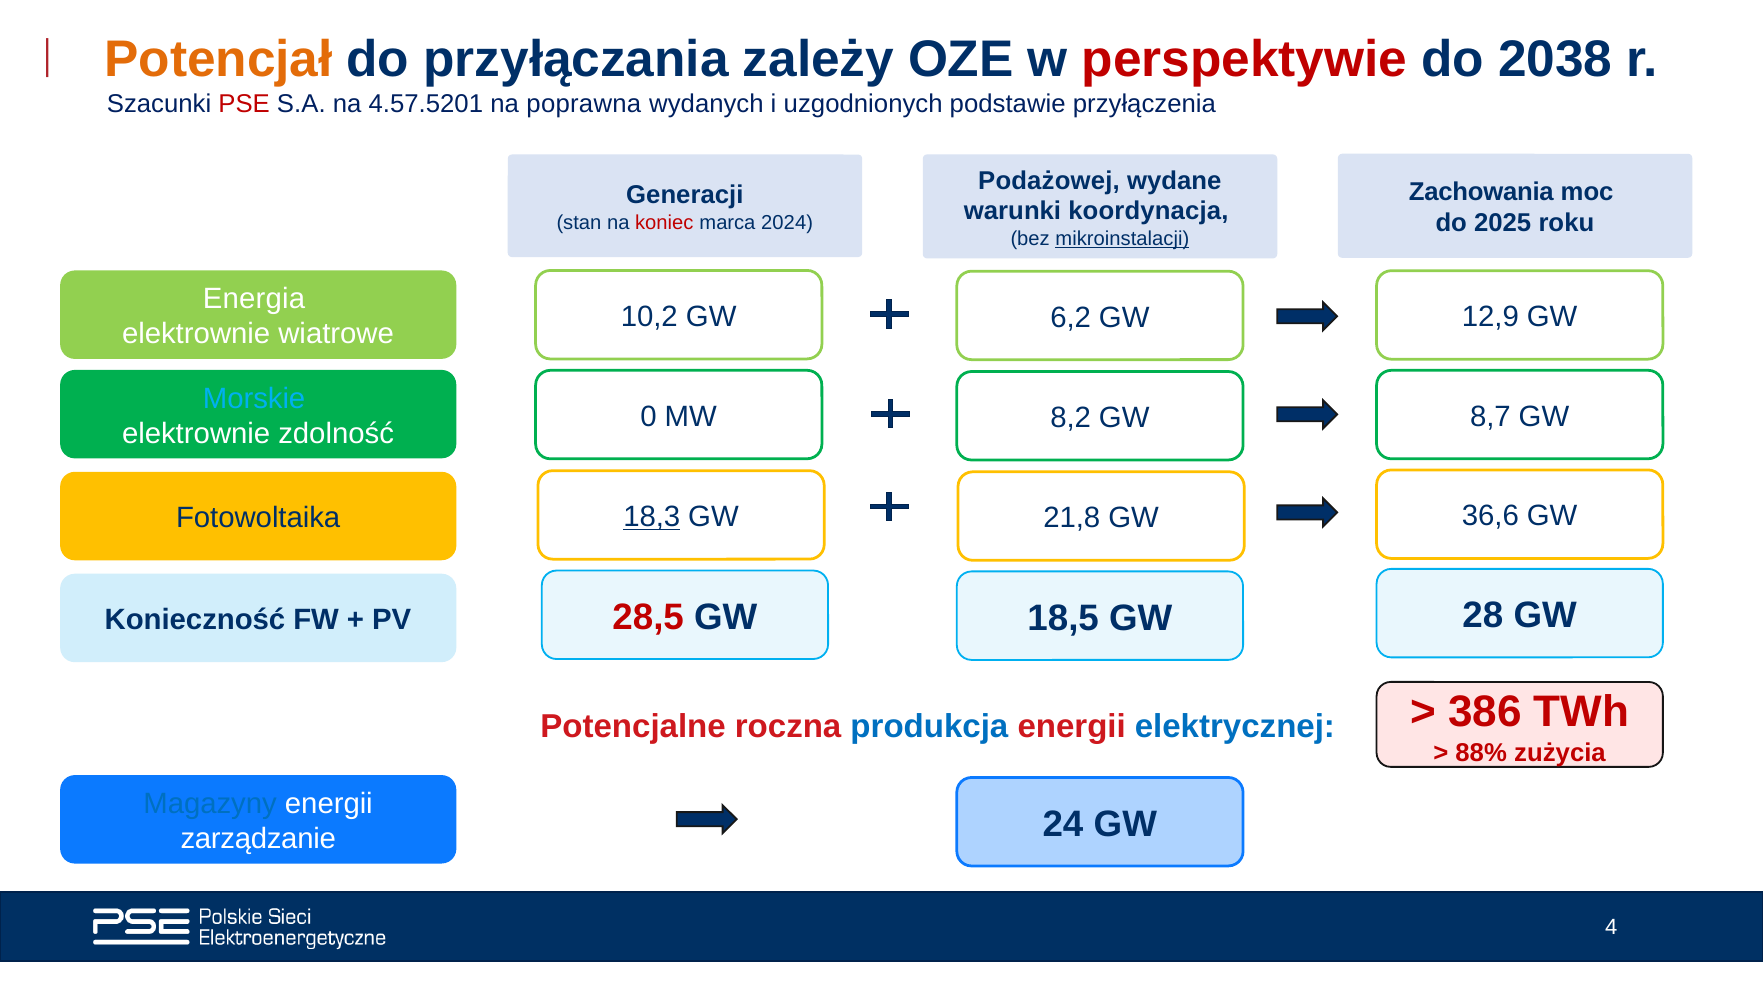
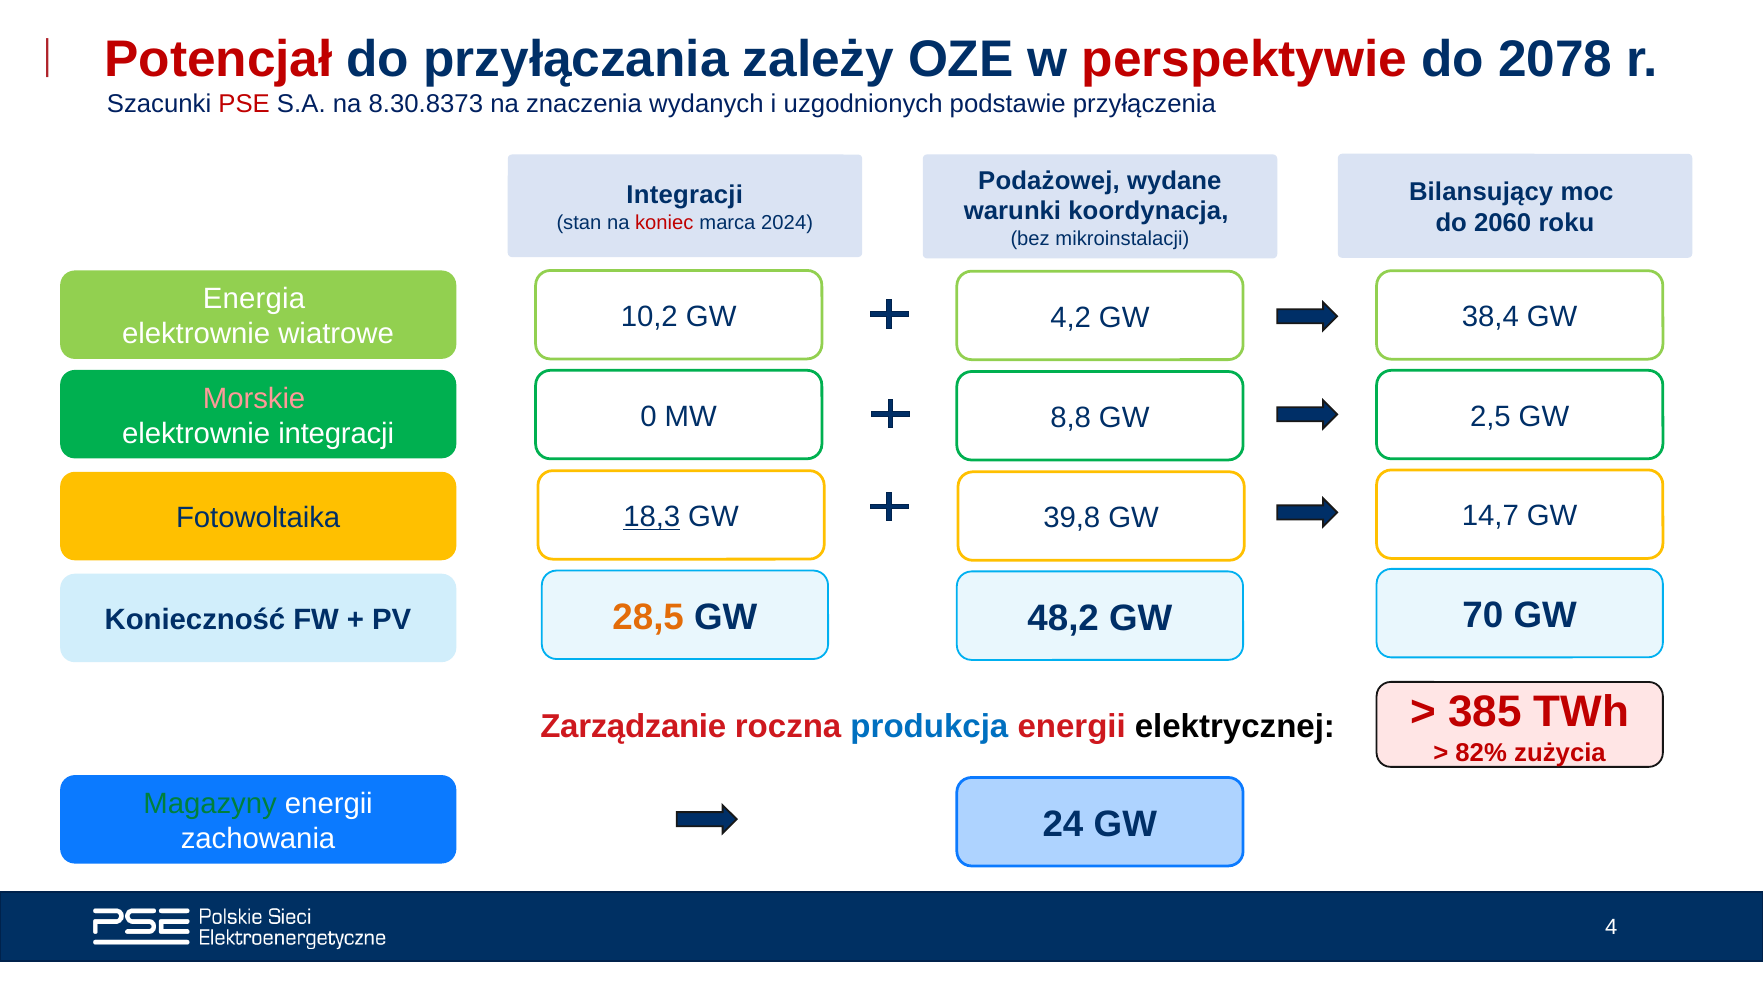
Potencjał colour: orange -> red (219, 59)
2038: 2038 -> 2078 (1555, 59)
4.57.5201: 4.57.5201 -> 8.30.8373 (426, 104)
poprawna: poprawna -> znaczenia (584, 104)
Zachowania: Zachowania -> Bilansujący (1481, 192)
Generacji: Generacji -> Integracji (685, 195)
2025: 2025 -> 2060 (1503, 223)
mikroinstalacji underline: present -> none (1122, 239)
12,9: 12,9 -> 38,4 (1490, 317)
6,2: 6,2 -> 4,2 (1071, 317)
Morskie colour: light blue -> pink (254, 398)
8,7: 8,7 -> 2,5 (1490, 416)
8,2: 8,2 -> 8,8 (1071, 418)
elektrownie zdolność: zdolność -> integracji (336, 434)
36,6: 36,6 -> 14,7 (1490, 516)
21,8: 21,8 -> 39,8 (1072, 518)
28,5 colour: red -> orange (648, 617)
18,5: 18,5 -> 48,2 (1063, 618)
28: 28 -> 70 (1483, 615)
Potencjalne: Potencjalne -> Zarządzanie (633, 726)
elektrycznej colour: blue -> black (1235, 726)
386: 386 -> 385 (1485, 712)
88%: 88% -> 82% (1481, 752)
Magazyny colour: blue -> green (210, 803)
zarządzanie: zarządzanie -> zachowania (258, 839)
